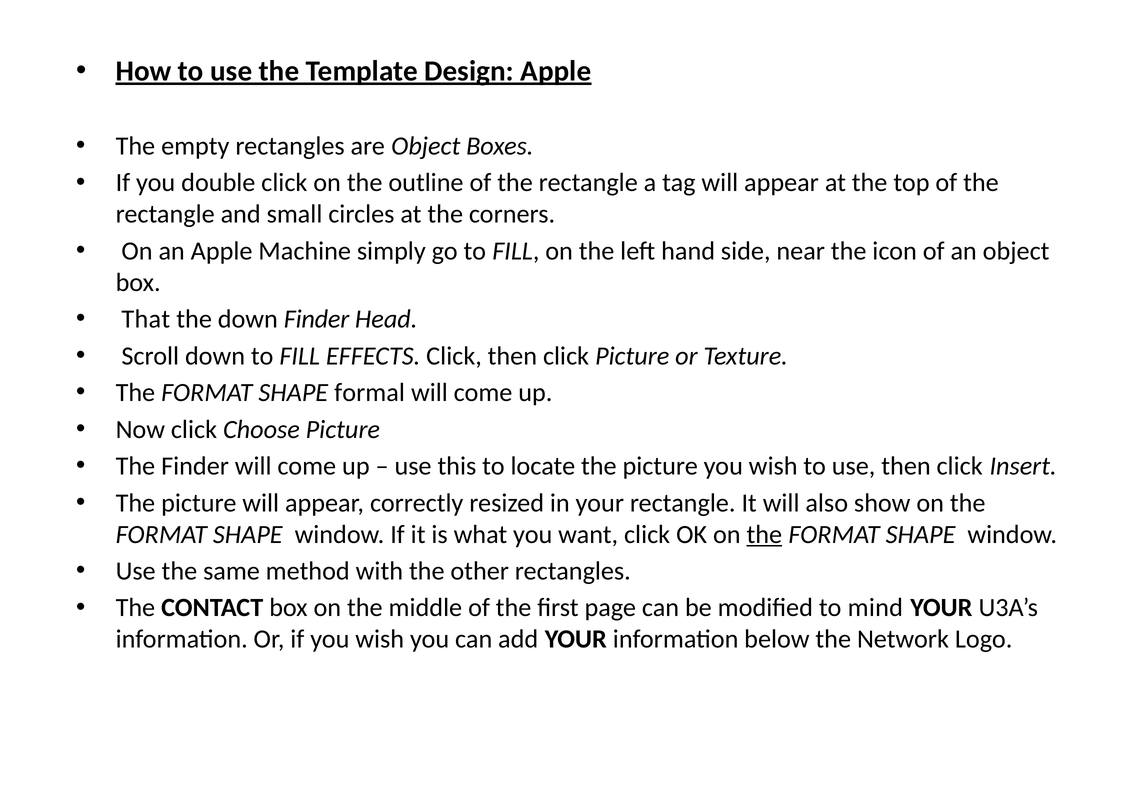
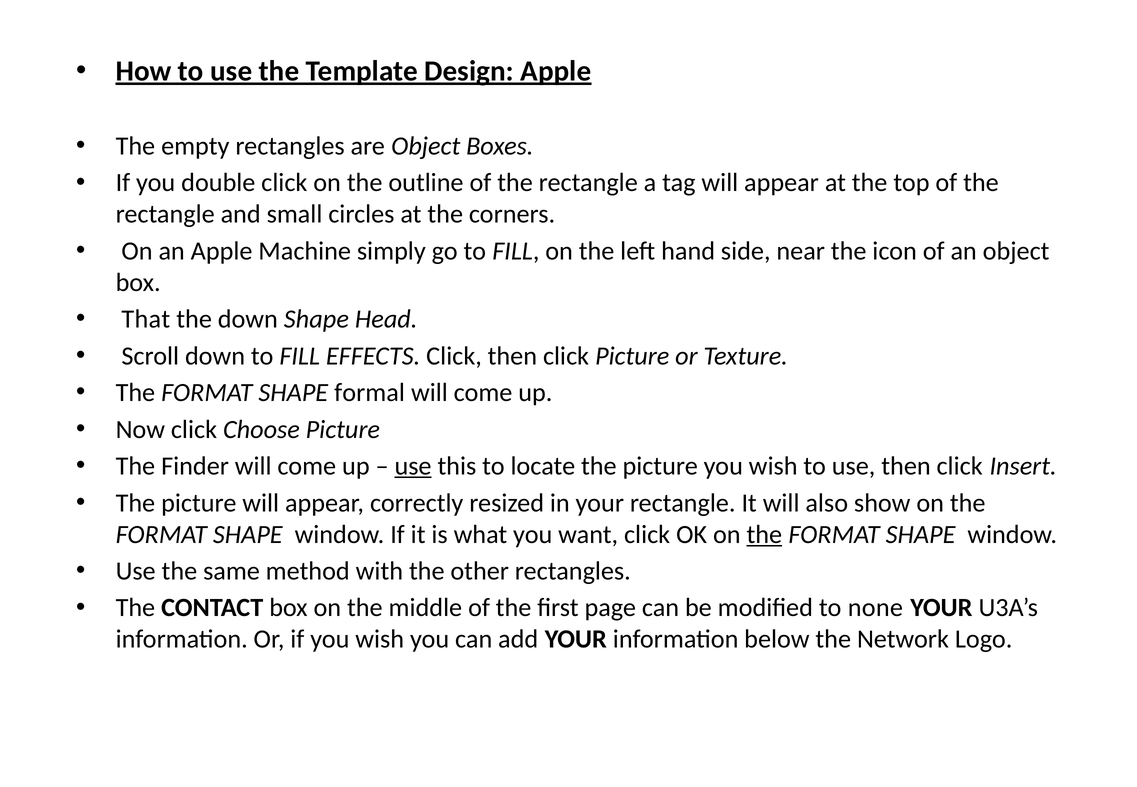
down Finder: Finder -> Shape (316, 319)
use underline: none -> present (413, 466)
mind: mind -> none (875, 608)
